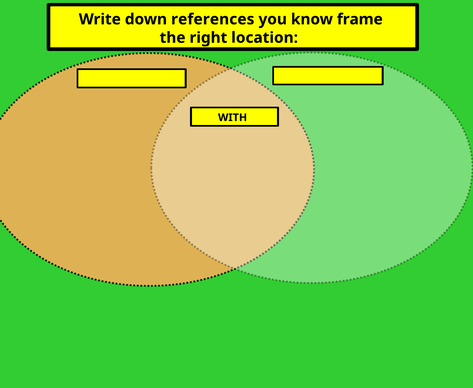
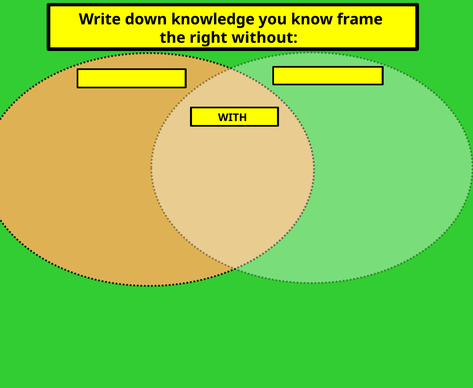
references: references -> knowledge (213, 19)
location: location -> without (265, 38)
